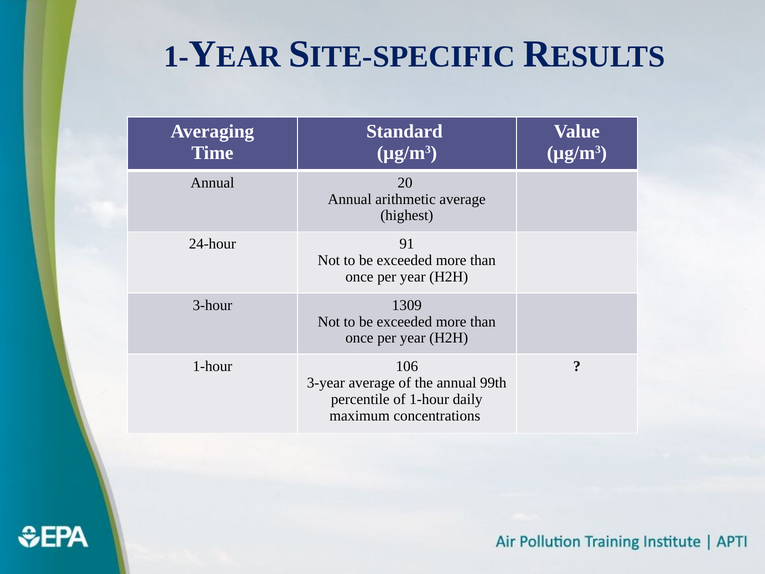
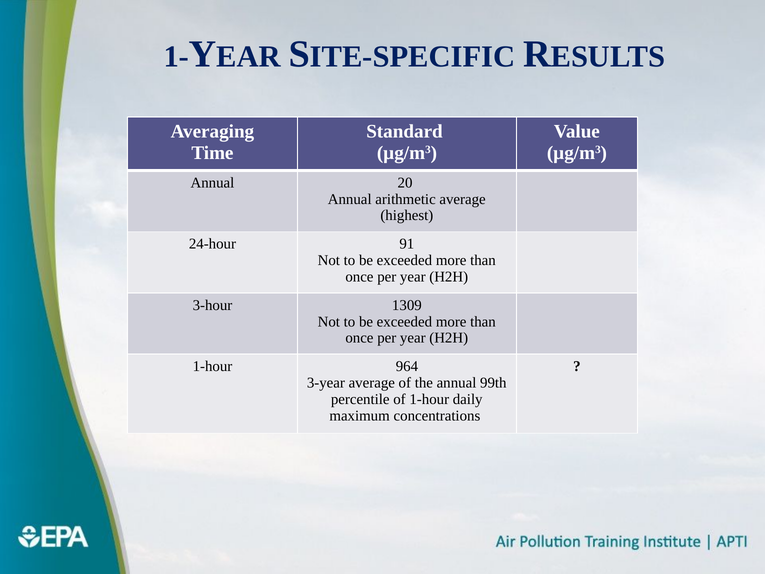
106: 106 -> 964 (407, 366)
